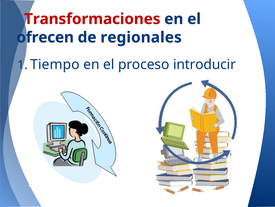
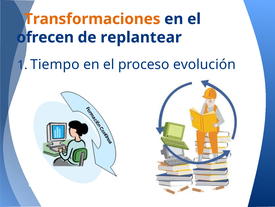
Transformaciones colour: red -> orange (92, 19)
regionales: regionales -> replantear (141, 37)
introducir: introducir -> evolución (204, 64)
